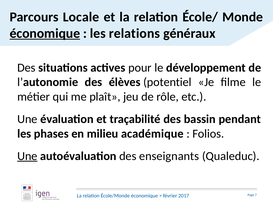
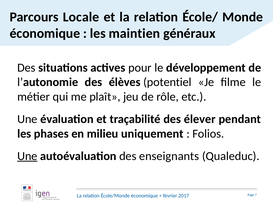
économique underline: present -> none (45, 33)
relations: relations -> maintien (134, 33)
bassin: bassin -> élever (200, 119)
académique: académique -> uniquement (152, 134)
